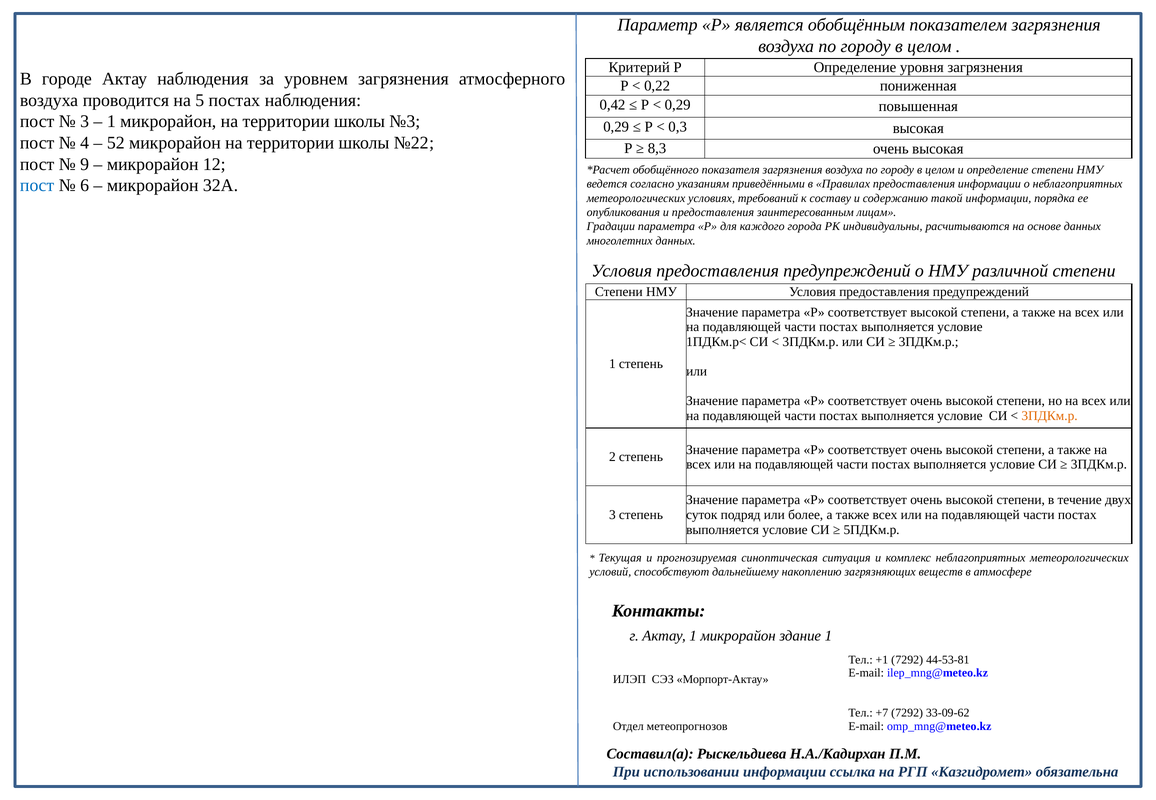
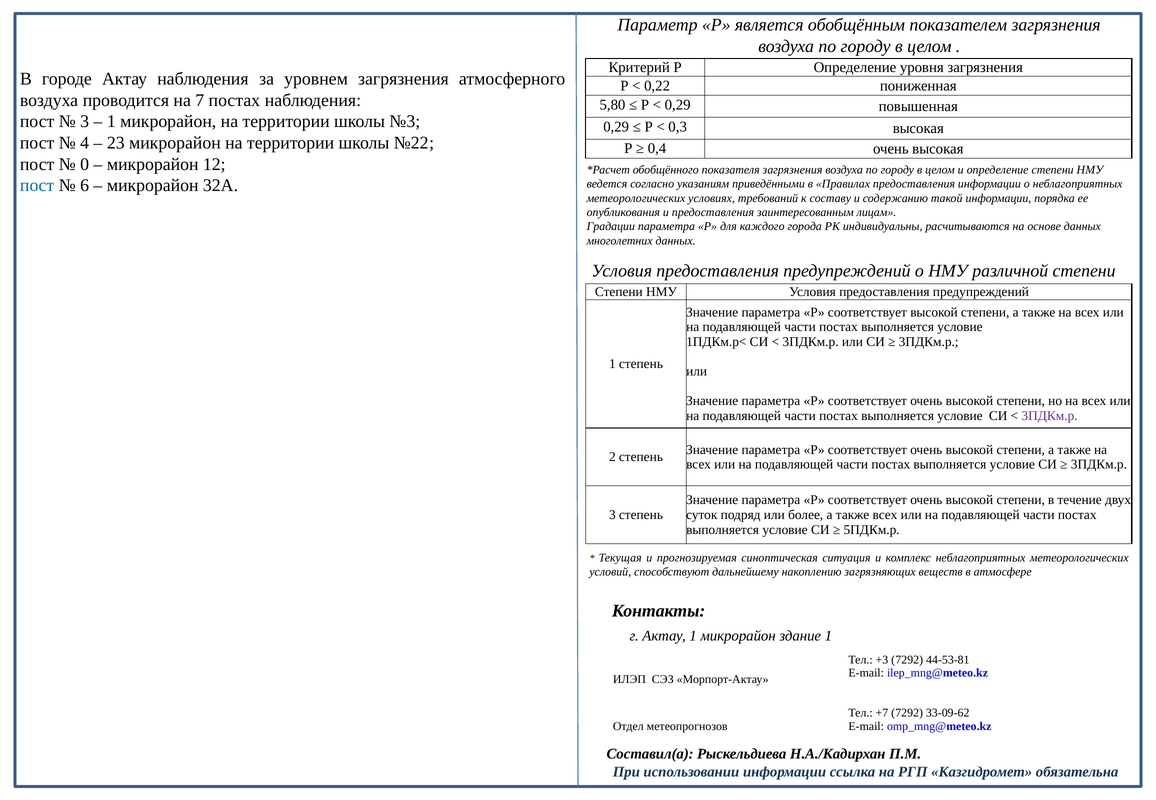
5: 5 -> 7 (200, 100)
0,42: 0,42 -> 5,80 (613, 105)
52: 52 -> 23 (116, 143)
8,3: 8,3 -> 0,4 (657, 149)
9: 9 -> 0 (85, 164)
3ПДКм.р colour: orange -> purple (1050, 416)
+1: +1 -> +3 (882, 660)
